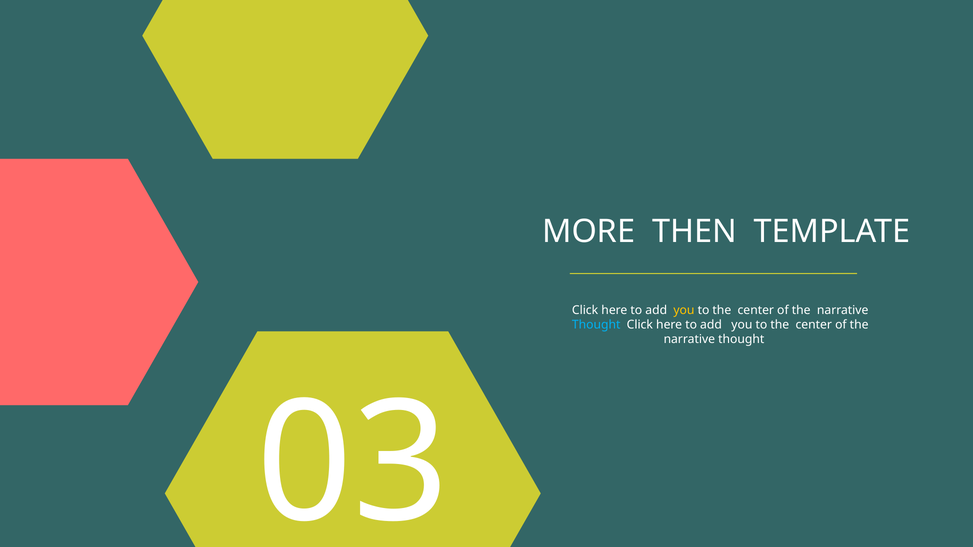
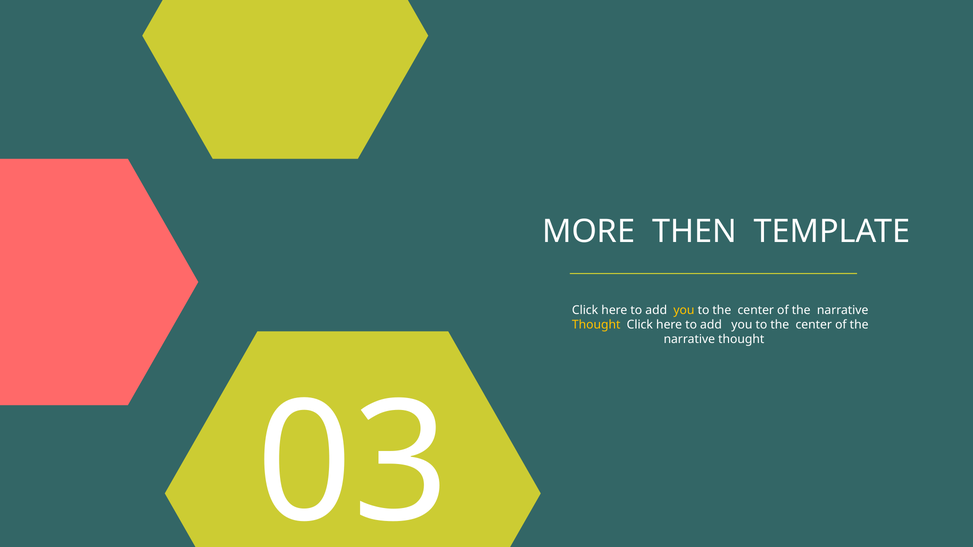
Thought colour: light blue -> yellow (596, 325)
